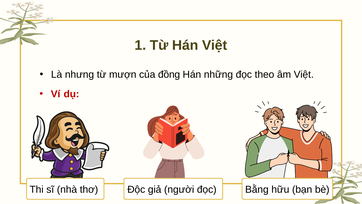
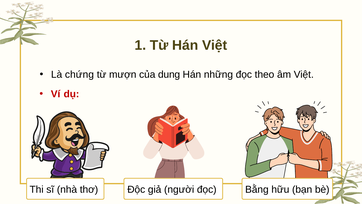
nhưng: nhưng -> chứng (79, 74)
đồng: đồng -> dung (169, 74)
